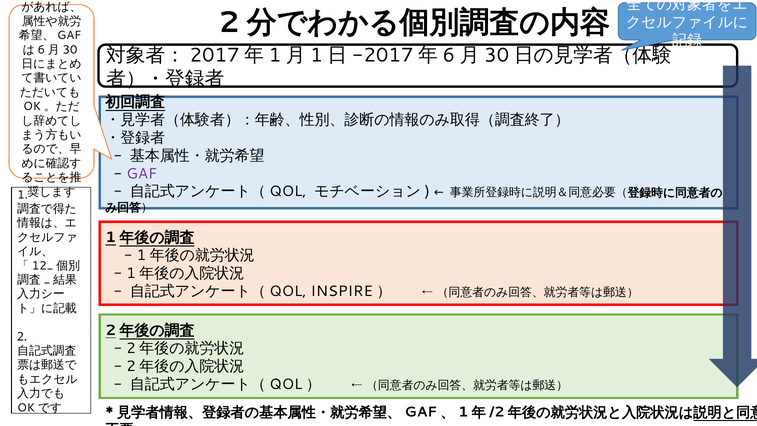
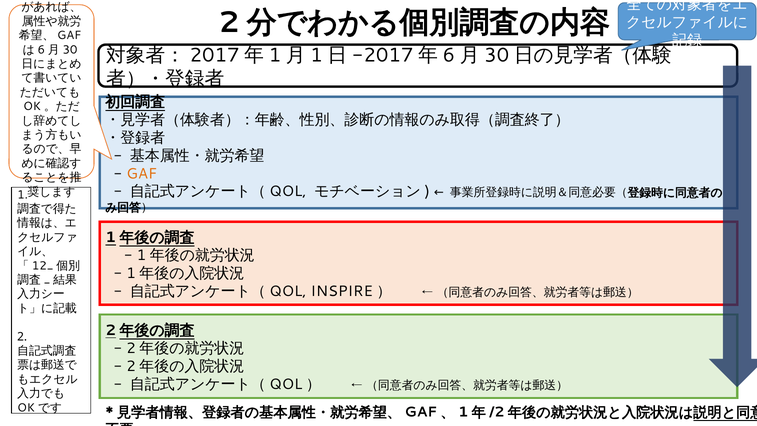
GAF colour: purple -> orange (142, 173)
